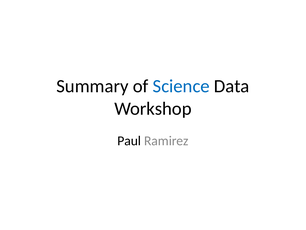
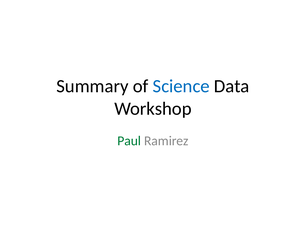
Paul colour: black -> green (129, 141)
